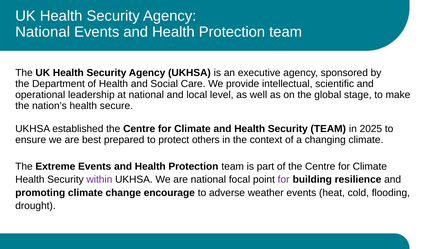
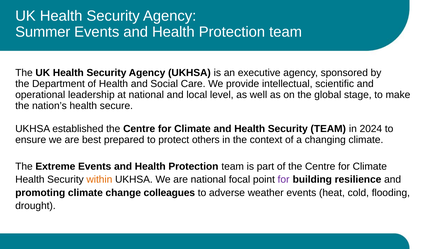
National: National -> Summer (43, 32)
2025: 2025 -> 2024 (371, 129)
within colour: purple -> orange (99, 179)
encourage: encourage -> colleagues (169, 192)
